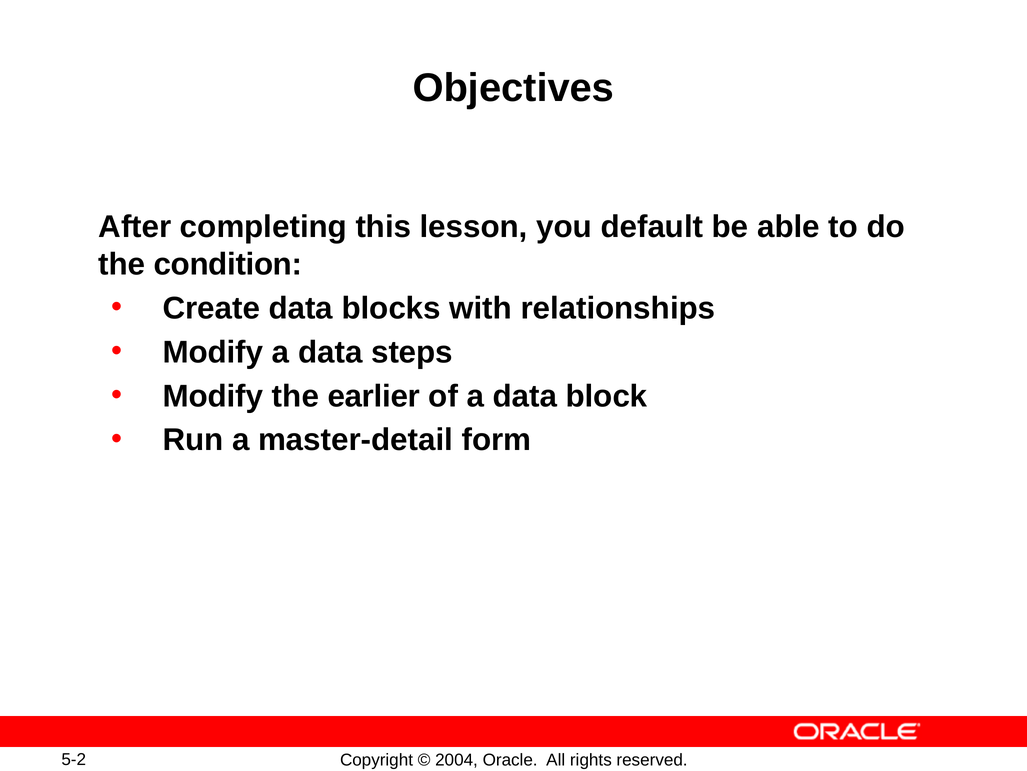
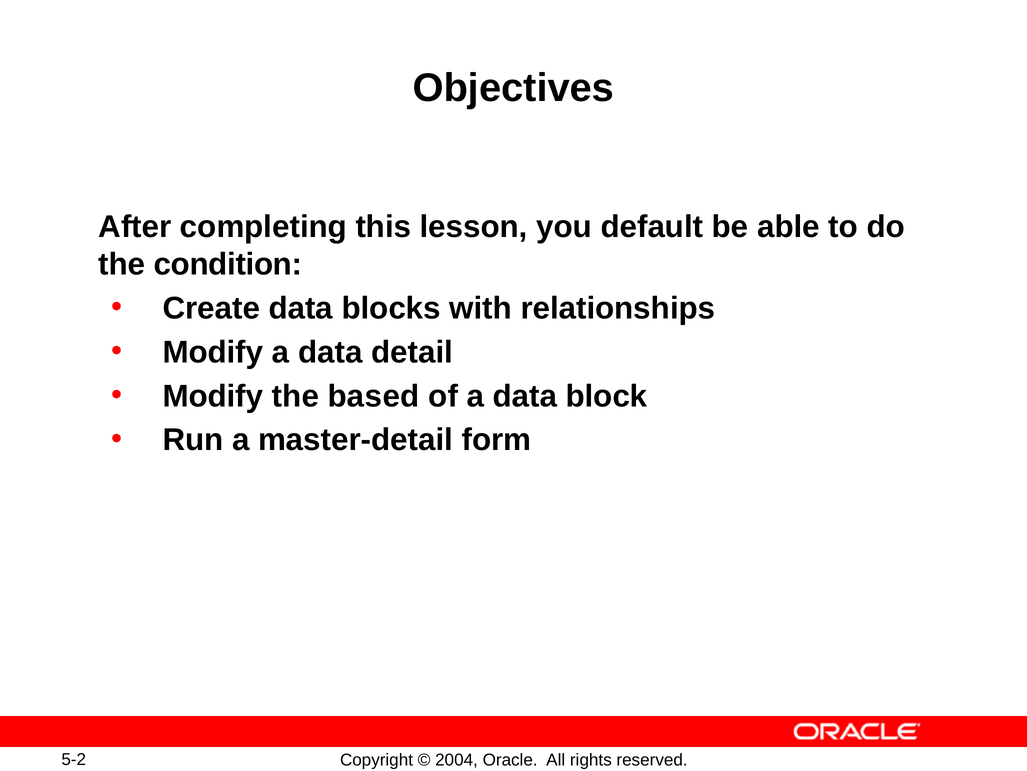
steps: steps -> detail (412, 352)
earlier: earlier -> based (373, 396)
